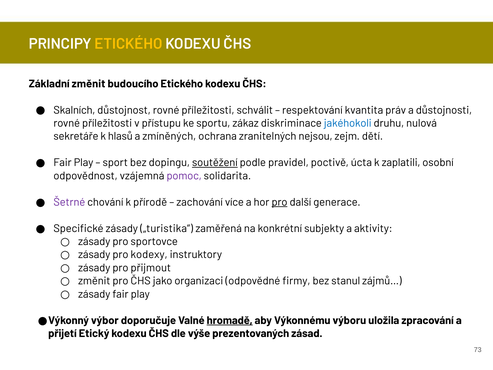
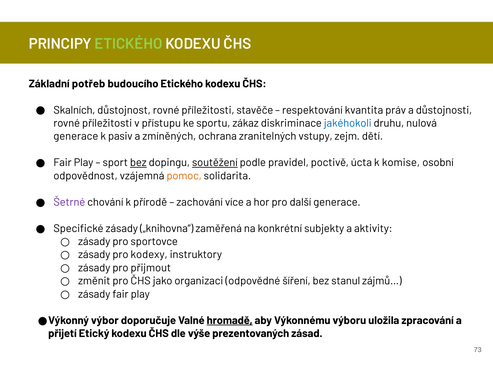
ETICKÉHO colour: yellow -> light green (128, 44)
Základní změnit: změnit -> potřeb (89, 84)
schválit: schválit -> stavěče (255, 110)
sekretáře: sekretáře -> generace (76, 136)
hlasů: hlasů -> pasiv (120, 136)
nejsou: nejsou -> vstupy (316, 136)
bez underline: none -> present (138, 163)
zaplatili: zaplatili -> komise (401, 163)
pomoc colour: purple -> orange (184, 176)
pro underline: present -> none (279, 202)
„turistika“: „turistika“ -> „knihovna“ (167, 228)
firmy: firmy -> šíření (296, 281)
